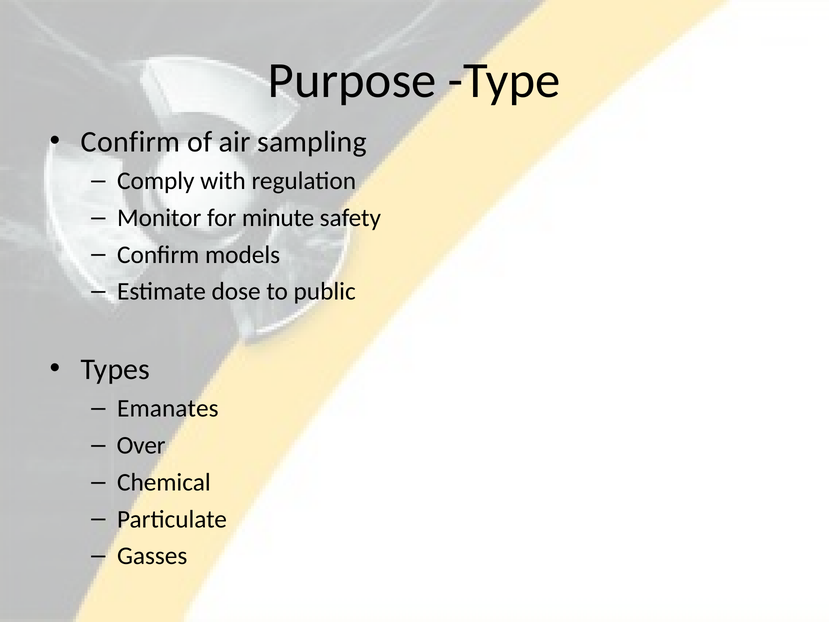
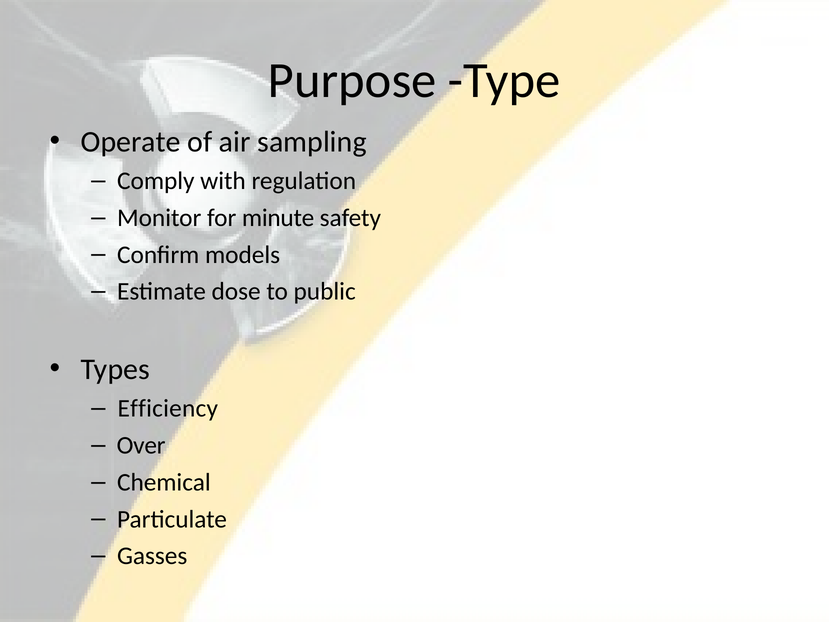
Confirm: Confirm -> Operate (131, 142)
Emanates: Emanates -> Efficiency (168, 408)
